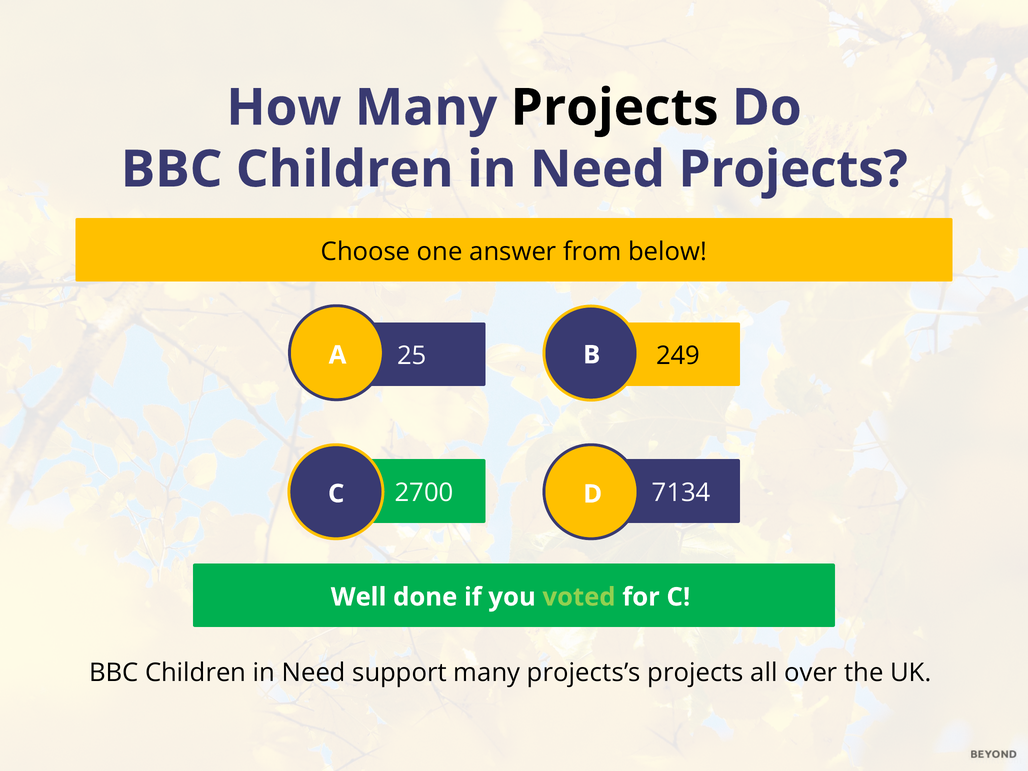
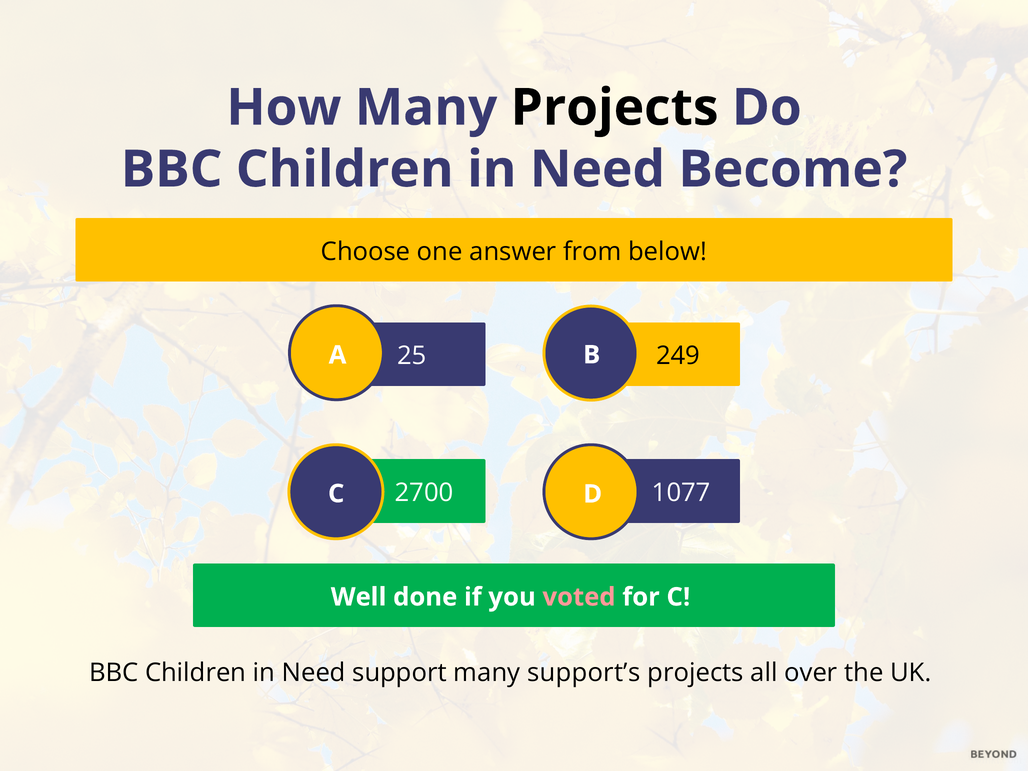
Need Projects: Projects -> Become (793, 169)
7134: 7134 -> 1077 (681, 493)
voted colour: light green -> pink (579, 597)
projects’s: projects’s -> support’s (584, 673)
